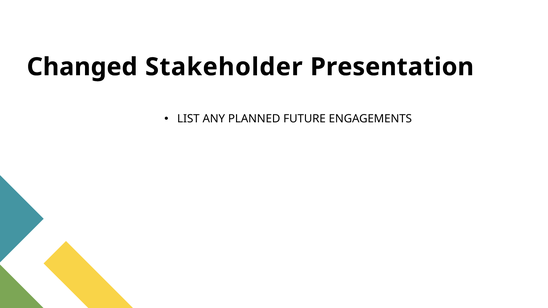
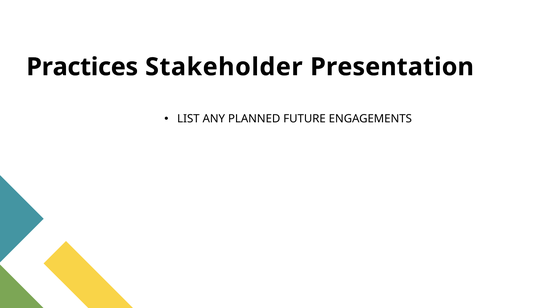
Changed: Changed -> Practices (82, 67)
